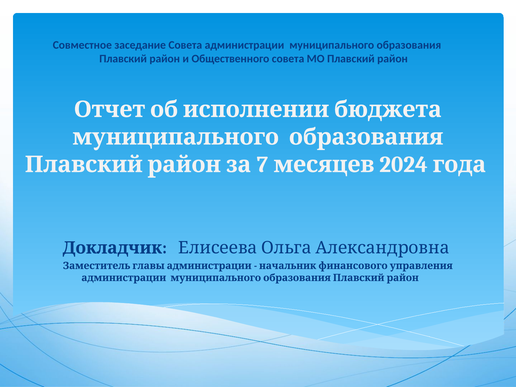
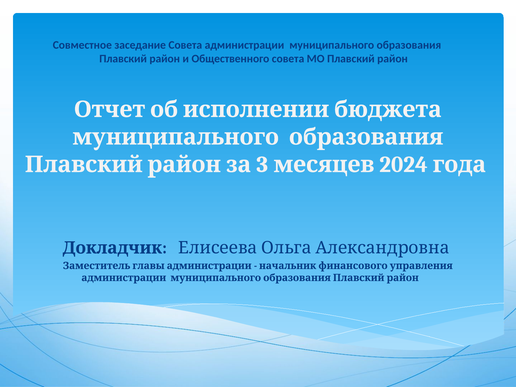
7: 7 -> 3 (262, 165)
